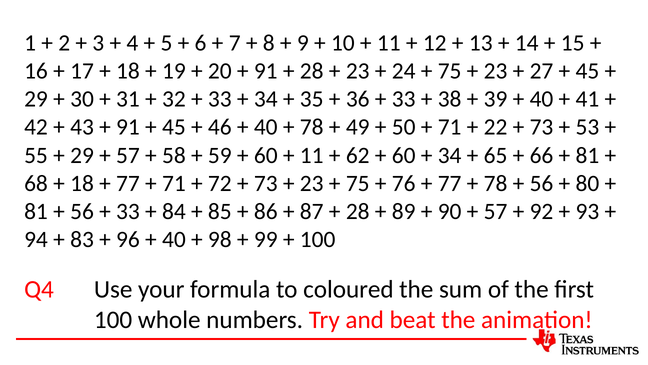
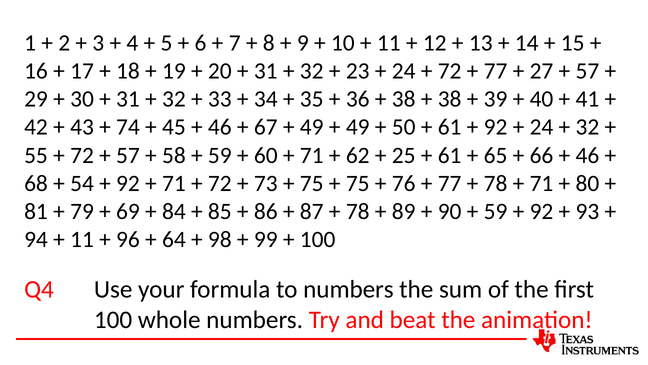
91: 91 -> 31 (266, 71)
28: 28 -> 32 (312, 71)
75: 75 -> 72 (450, 71)
23: 23 -> 77 (496, 71)
45: 45 -> 57 (587, 71)
33: 33 -> 38 (404, 99)
91: 91 -> 74 (128, 127)
40: 40 -> 67 (266, 127)
78: 78 -> 49 (312, 127)
71: 71 -> 61 (450, 127)
22: 22 -> 92 (496, 127)
73: 73 -> 24 (541, 127)
53: 53 -> 32 (587, 127)
29: 29 -> 72 (82, 155)
11: 11 -> 71 (312, 155)
60: 60 -> 25 (404, 155)
34: 34 -> 61 (450, 155)
81: 81 -> 46 (587, 155)
18: 18 -> 54 (82, 183)
77: 77 -> 92 (128, 183)
23: 23 -> 75 (312, 183)
56: 56 -> 71 (541, 183)
56: 56 -> 79 (82, 211)
33: 33 -> 69 (128, 211)
28: 28 -> 78 (358, 211)
57: 57 -> 59 (496, 211)
83: 83 -> 11 (82, 239)
40: 40 -> 64 (174, 239)
to coloured: coloured -> numbers (348, 289)
